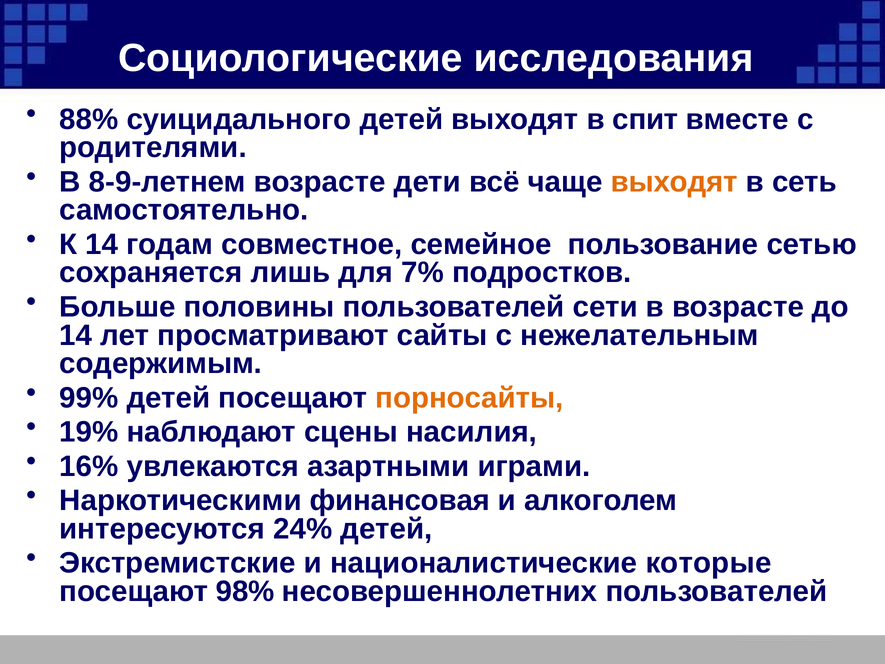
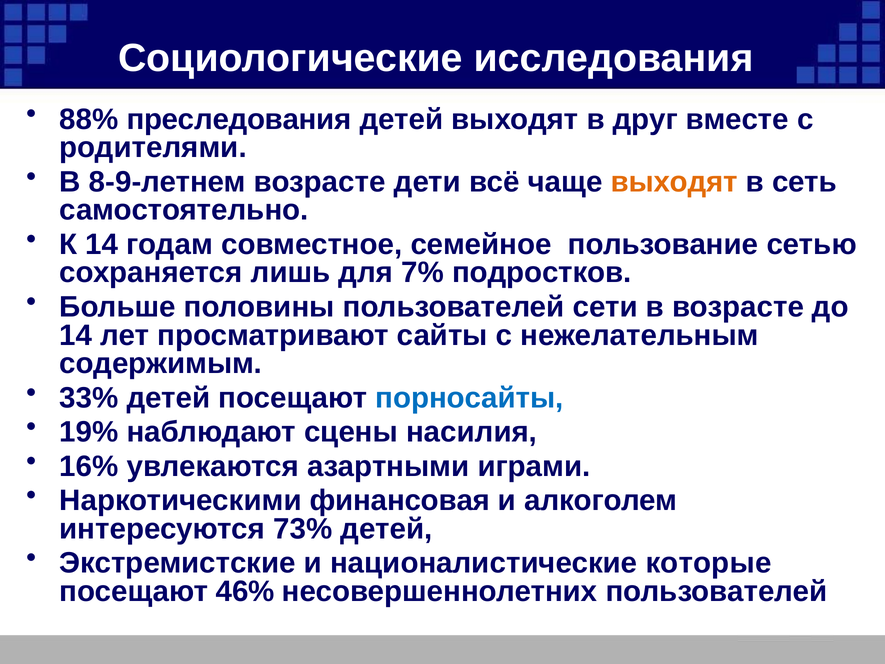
суицидального: суицидального -> преследования (239, 119)
спит: спит -> друг (645, 119)
99%: 99% -> 33% (89, 398)
порносайты colour: orange -> blue (469, 398)
24%: 24% -> 73% (303, 529)
98%: 98% -> 46% (245, 591)
